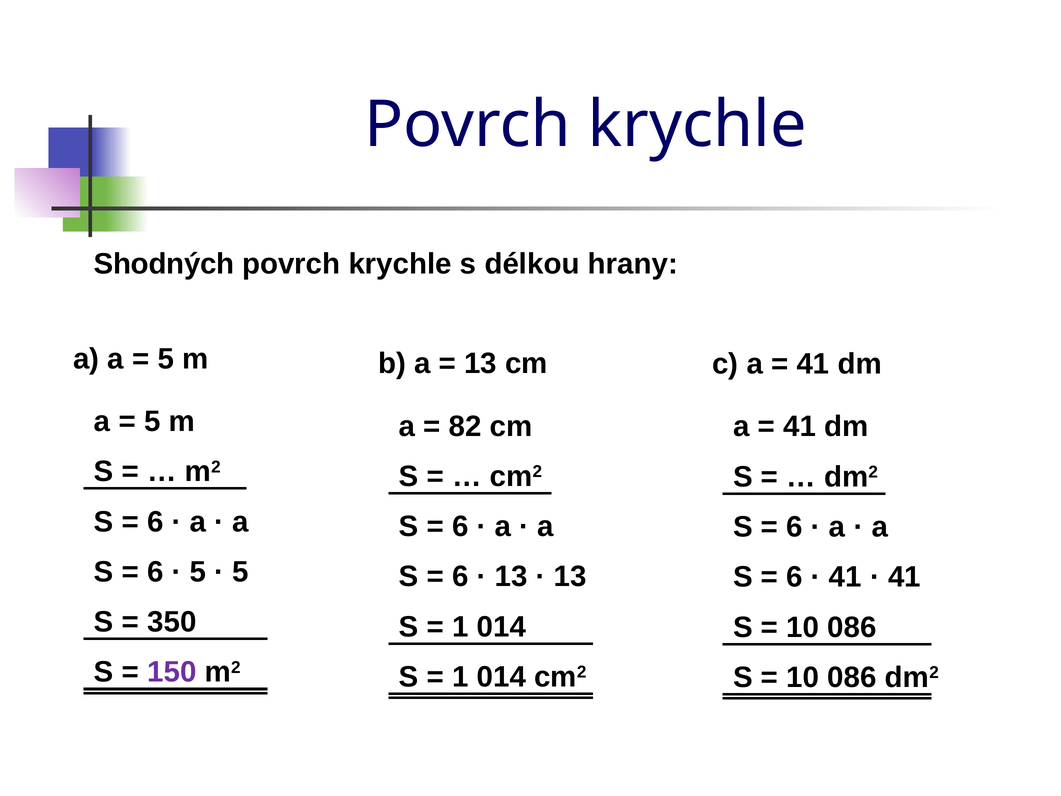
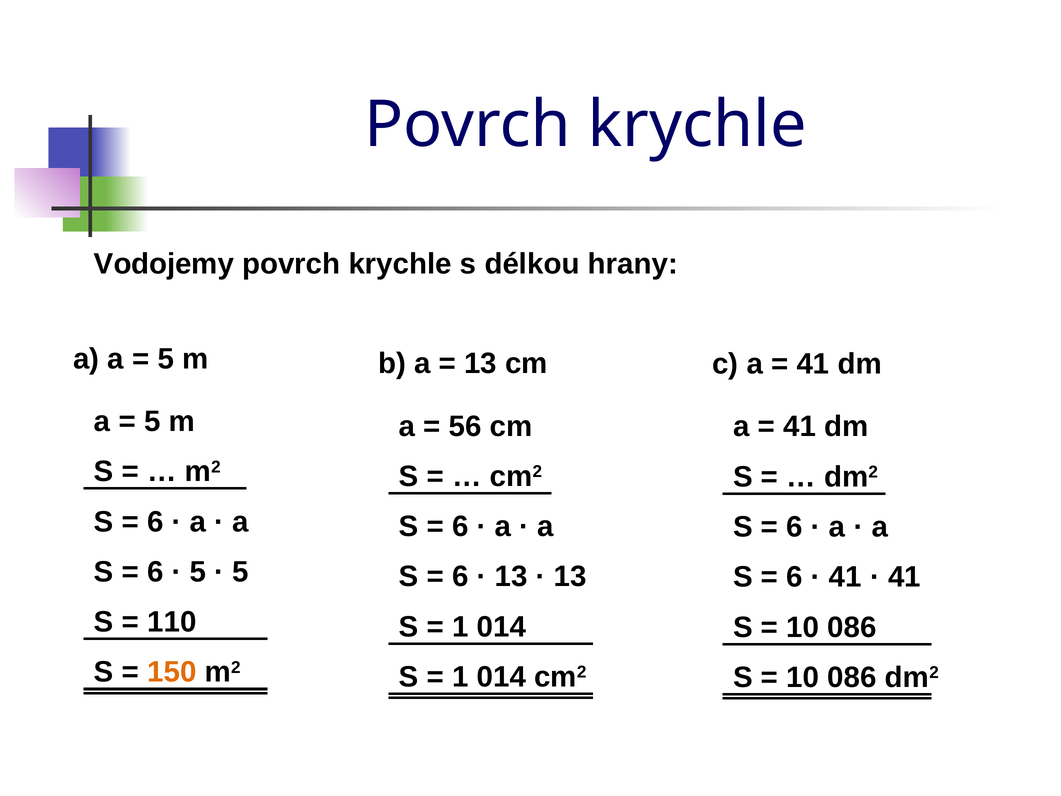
Shodných: Shodných -> Vodojemy (164, 264)
82: 82 -> 56 (465, 426)
350: 350 -> 110 (172, 622)
150 colour: purple -> orange (172, 672)
